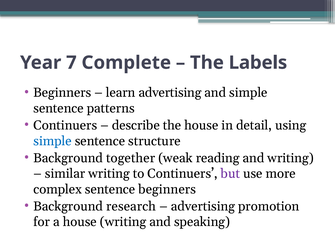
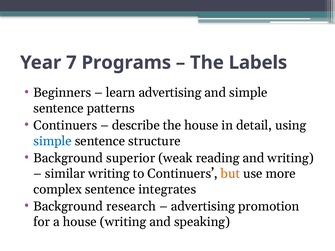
Complete: Complete -> Programs (126, 63)
together: together -> superior (131, 158)
but colour: purple -> orange (230, 174)
sentence beginners: beginners -> integrates (167, 189)
